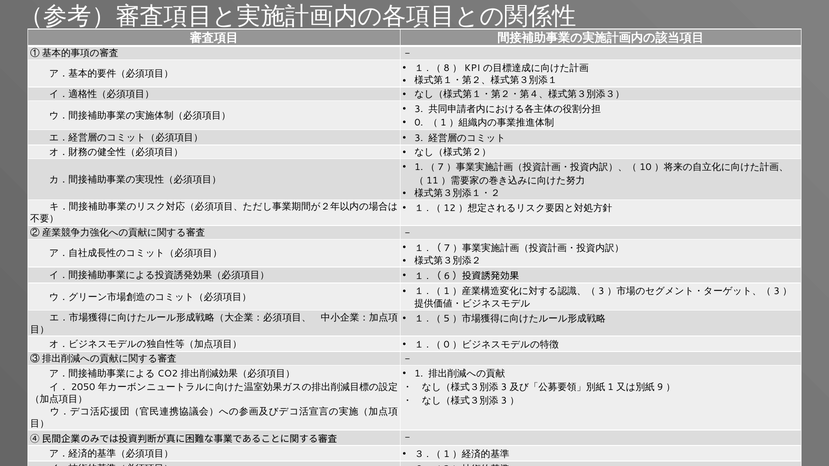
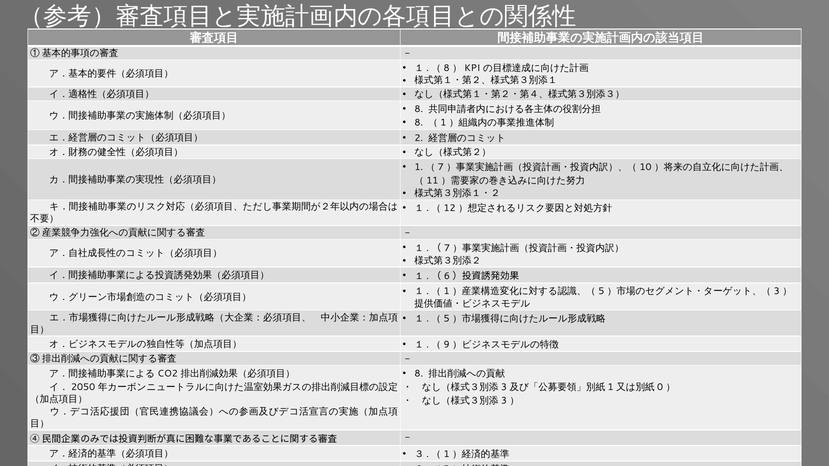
3: 3 -> 8 (419, 109)
0: 0 -> 8 (419, 123)
3: 3 -> 2 (419, 138)
3: 3 -> 5 (601, 292)
0: 0 -> 9 (447, 345)
1: 1 -> 8 (419, 374)
9: 9 -> 0 (660, 387)
